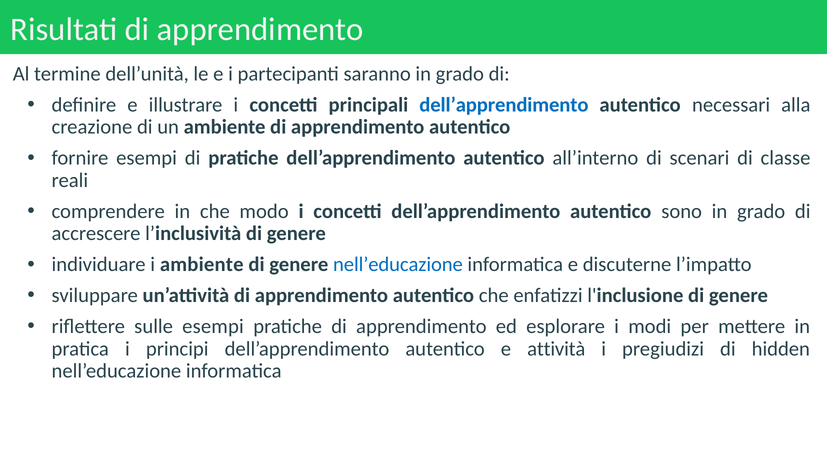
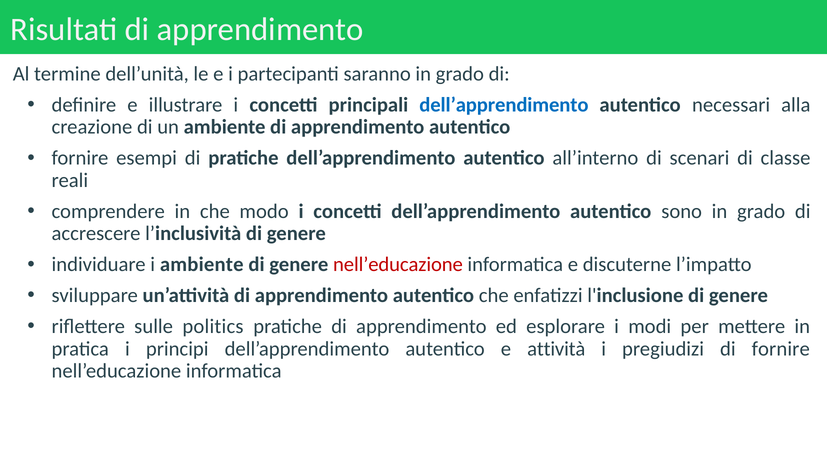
nell’educazione colour: blue -> red (398, 265)
sulle esempi: esempi -> politics (213, 327)
di hidden: hidden -> fornire (781, 349)
